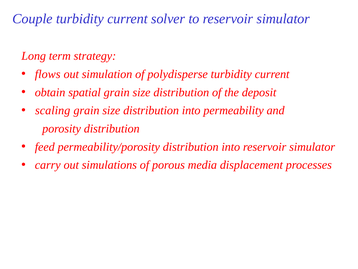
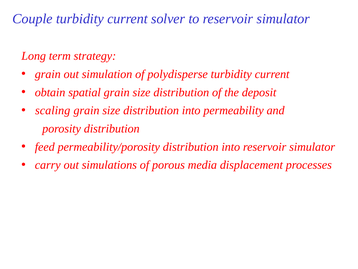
flows: flows -> grain (48, 74)
